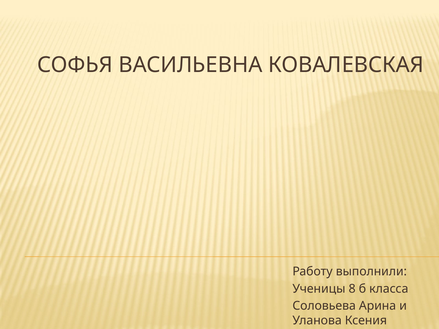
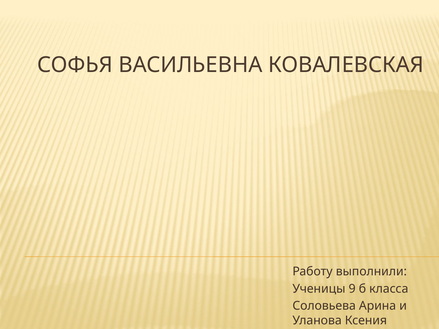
8: 8 -> 9 (352, 289)
